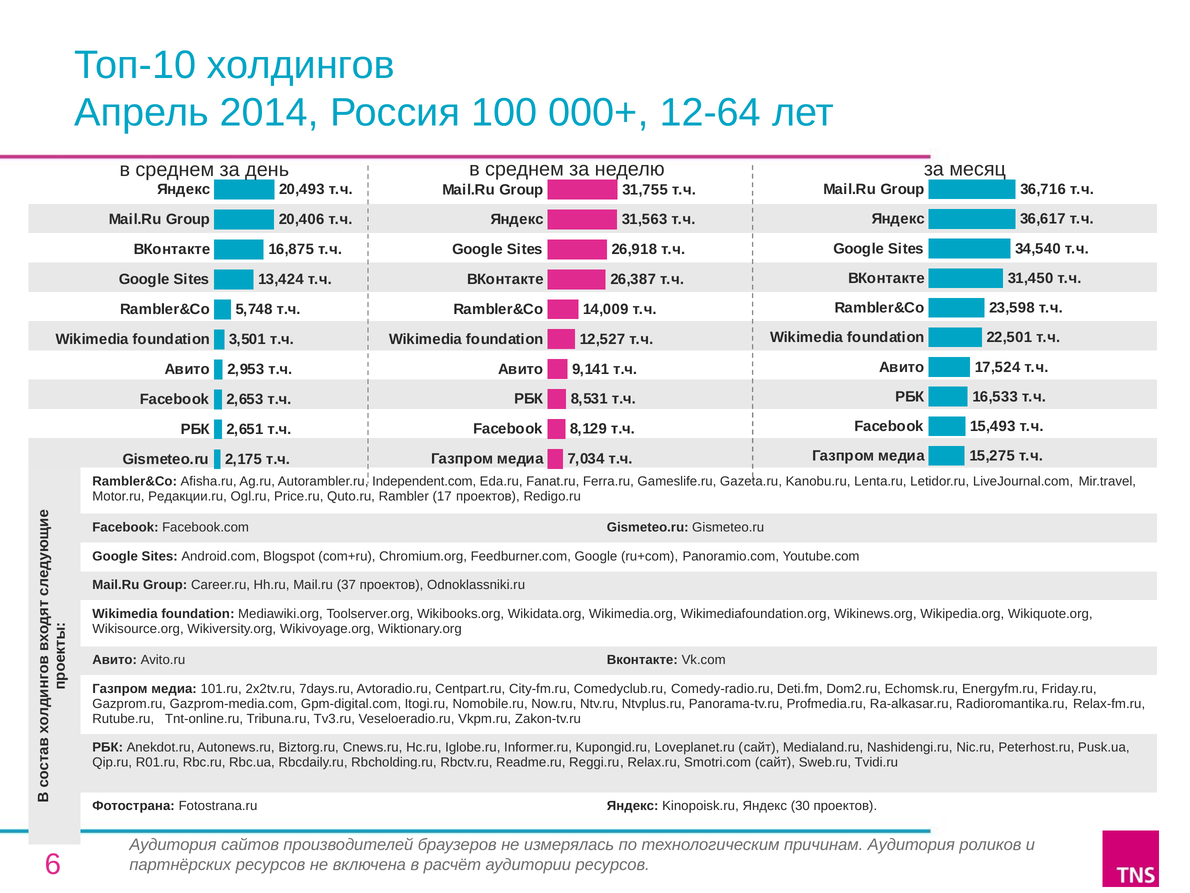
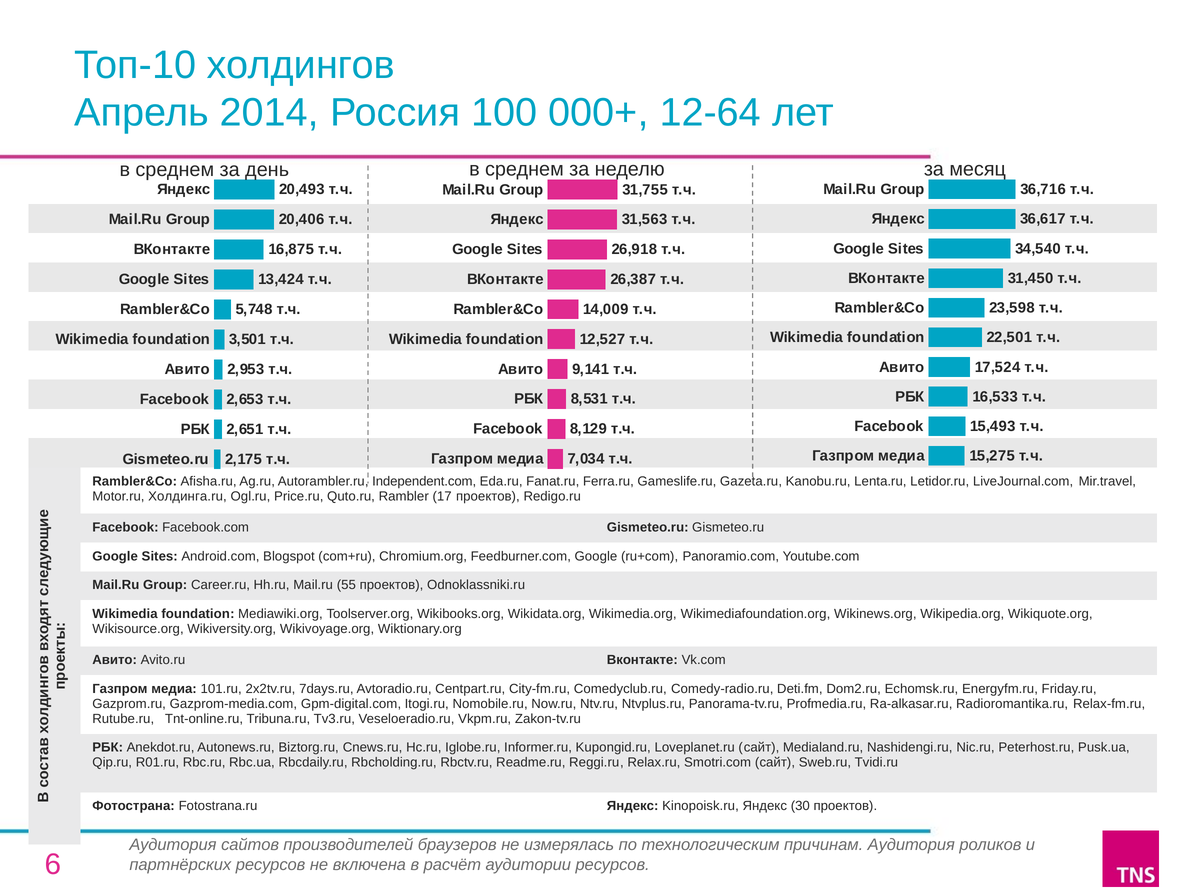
Редакции.ru: Редакции.ru -> Холдинга.ru (187, 496)
37: 37 -> 55 (346, 585)
